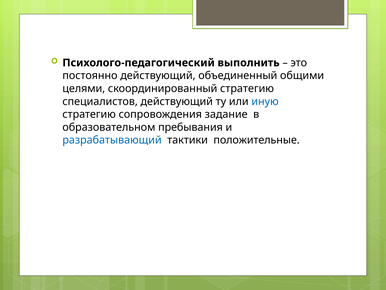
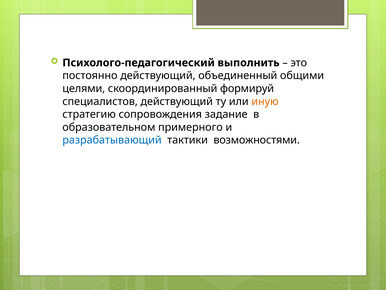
скоординированный стратегию: стратегию -> формируй (247, 88)
иную colour: blue -> orange (265, 101)
пребывания: пребывания -> примерного (190, 127)
положительные: положительные -> возможностями (257, 140)
